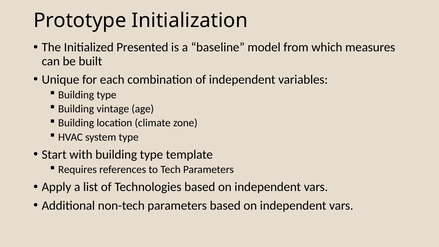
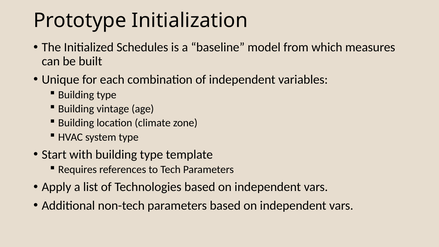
Presented: Presented -> Schedules (142, 47)
